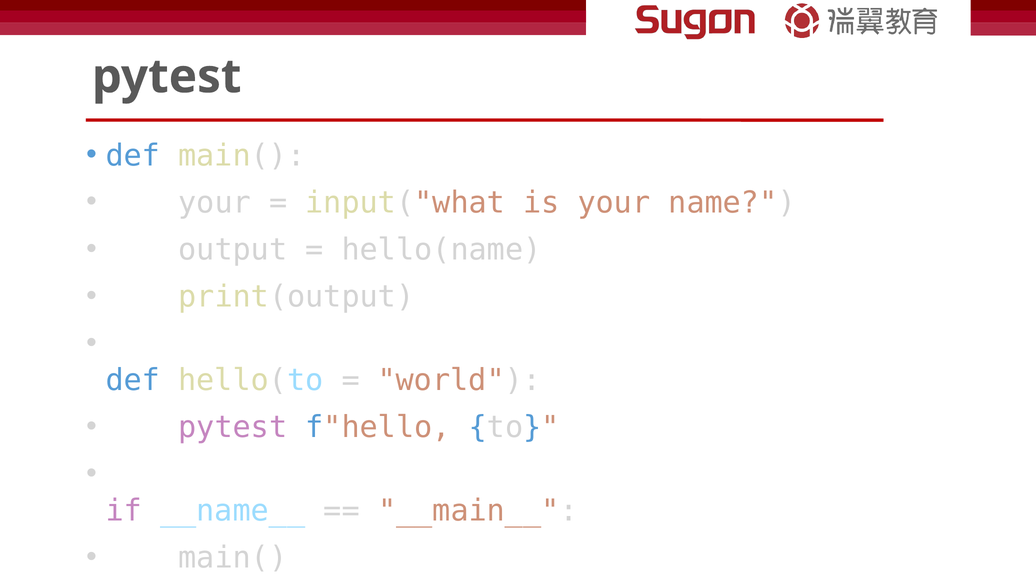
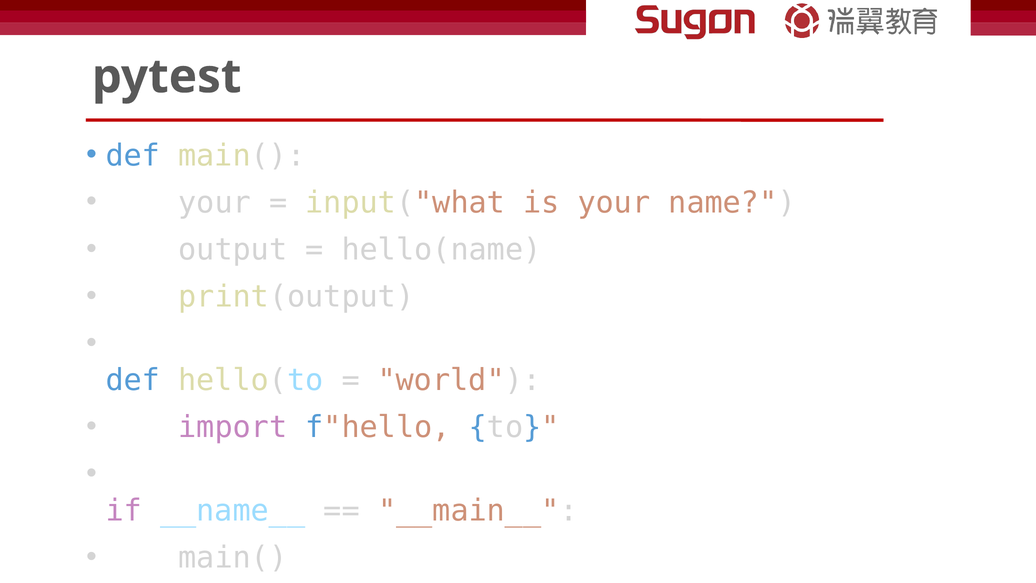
pytest: pytest -> import (233, 427)
